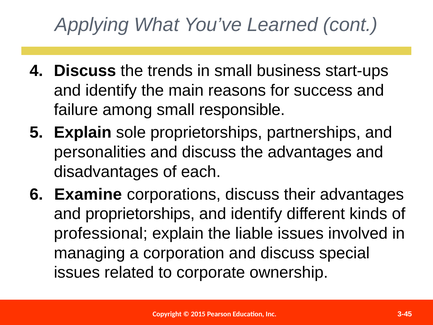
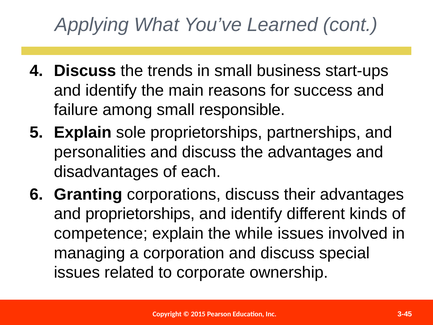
Examine: Examine -> Granting (88, 194)
professional: professional -> competence (101, 233)
liable: liable -> while (254, 233)
